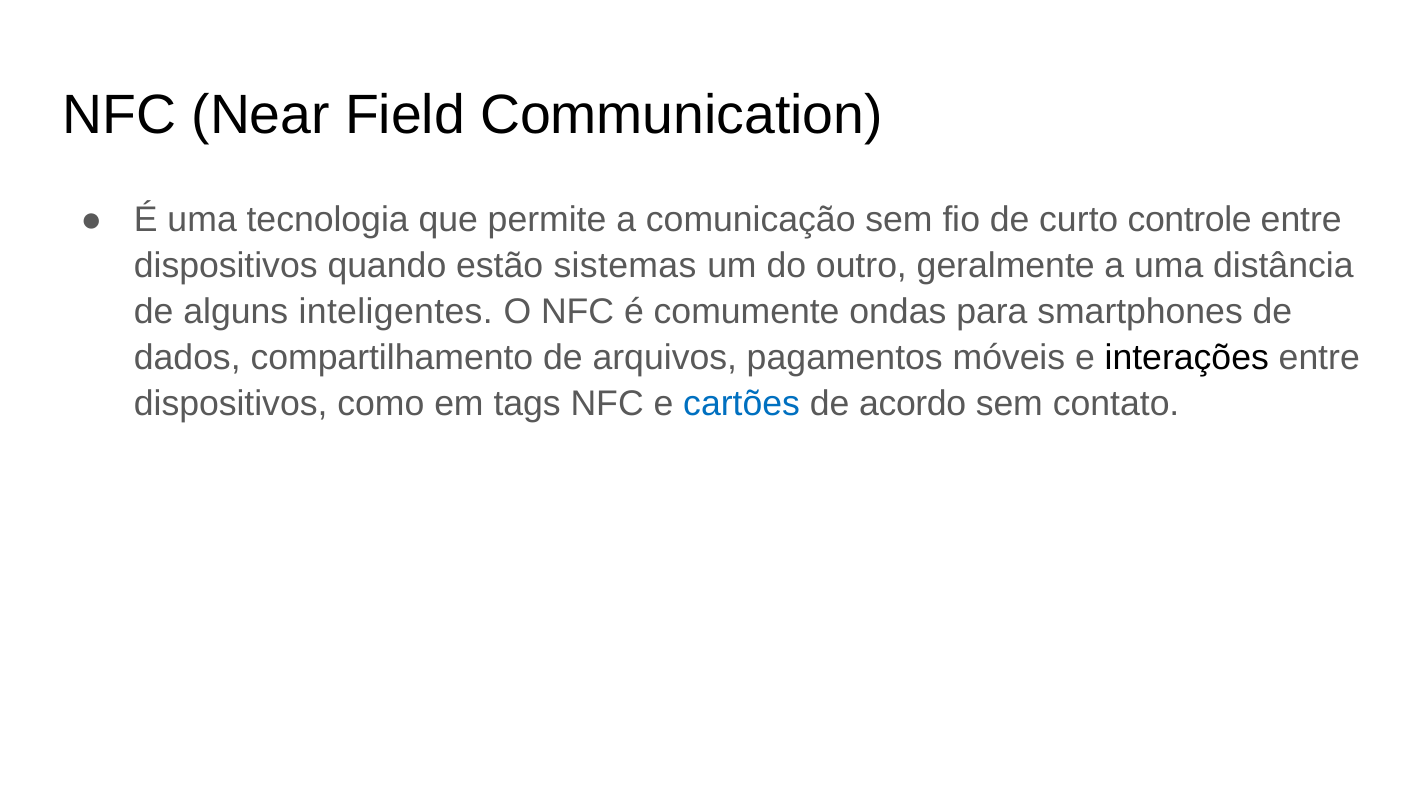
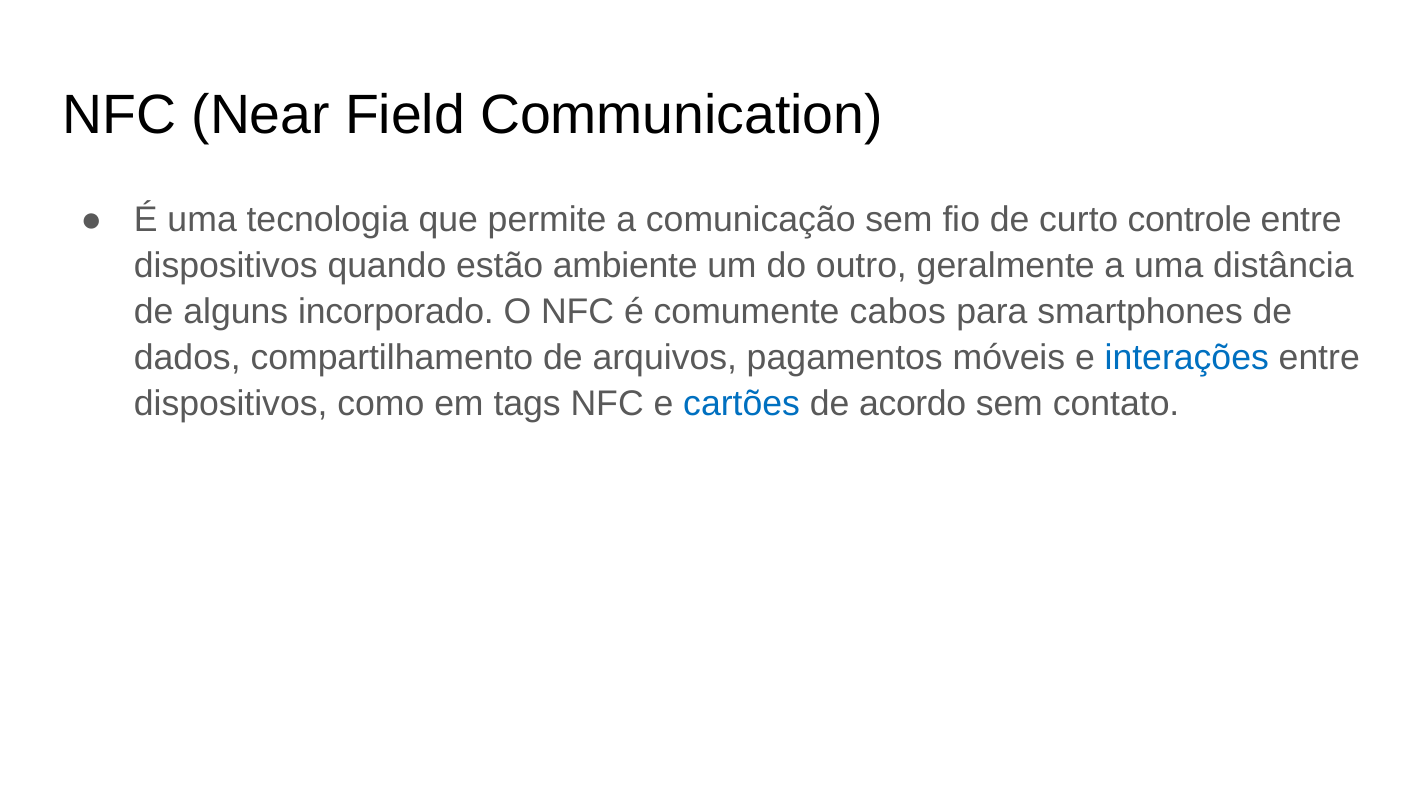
sistemas: sistemas -> ambiente (625, 266)
inteligentes: inteligentes -> incorporado (396, 312)
ondas: ondas -> cabos (898, 312)
interações colour: black -> blue (1187, 358)
